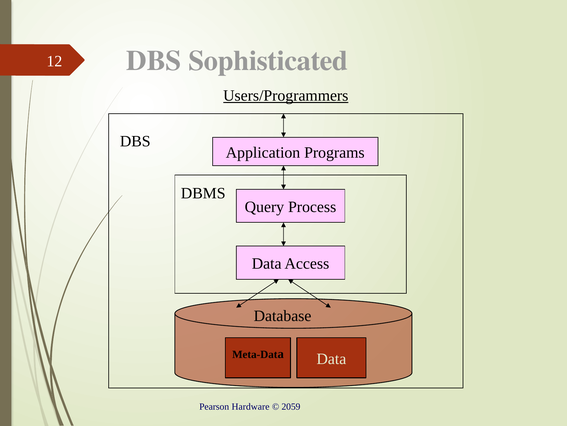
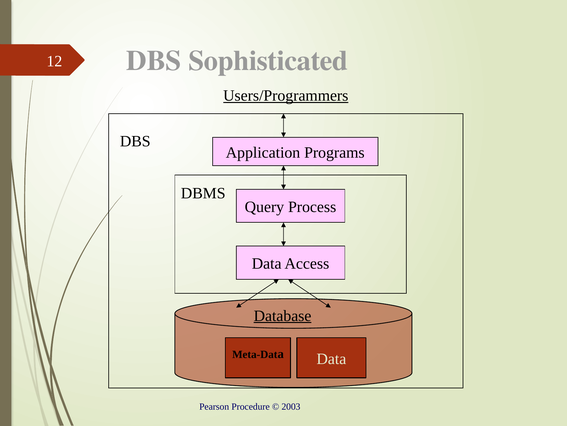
Database underline: none -> present (283, 315)
Hardware: Hardware -> Procedure (251, 406)
2059: 2059 -> 2003 (291, 406)
